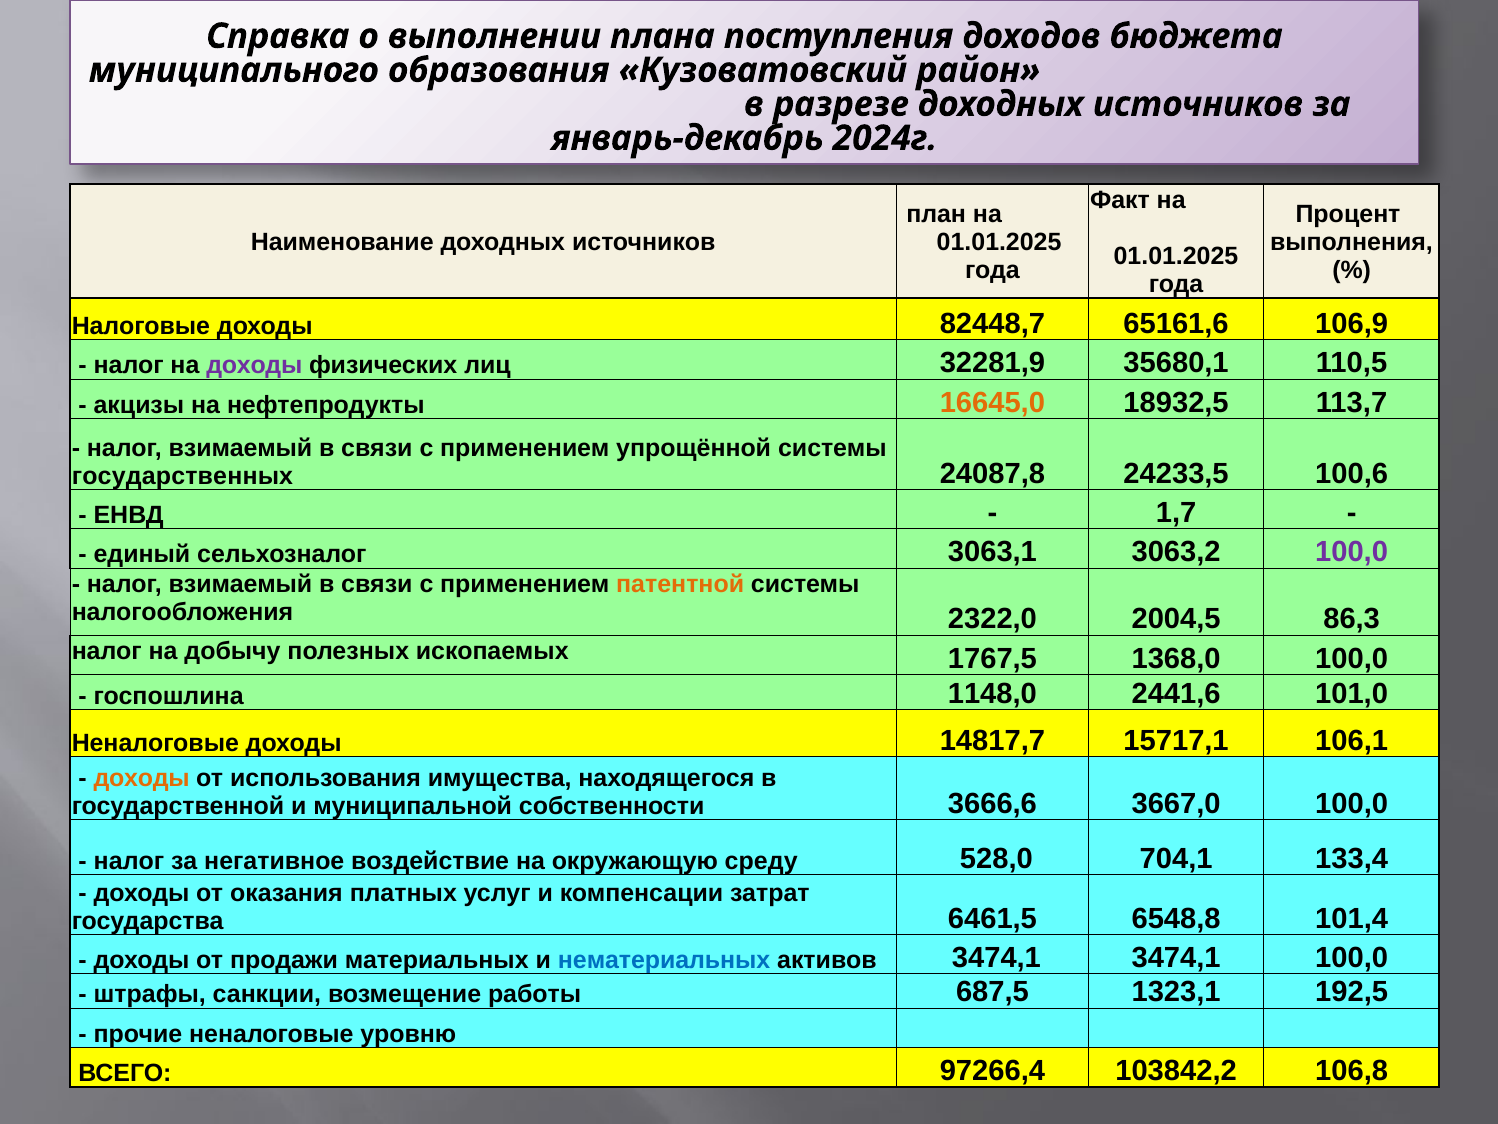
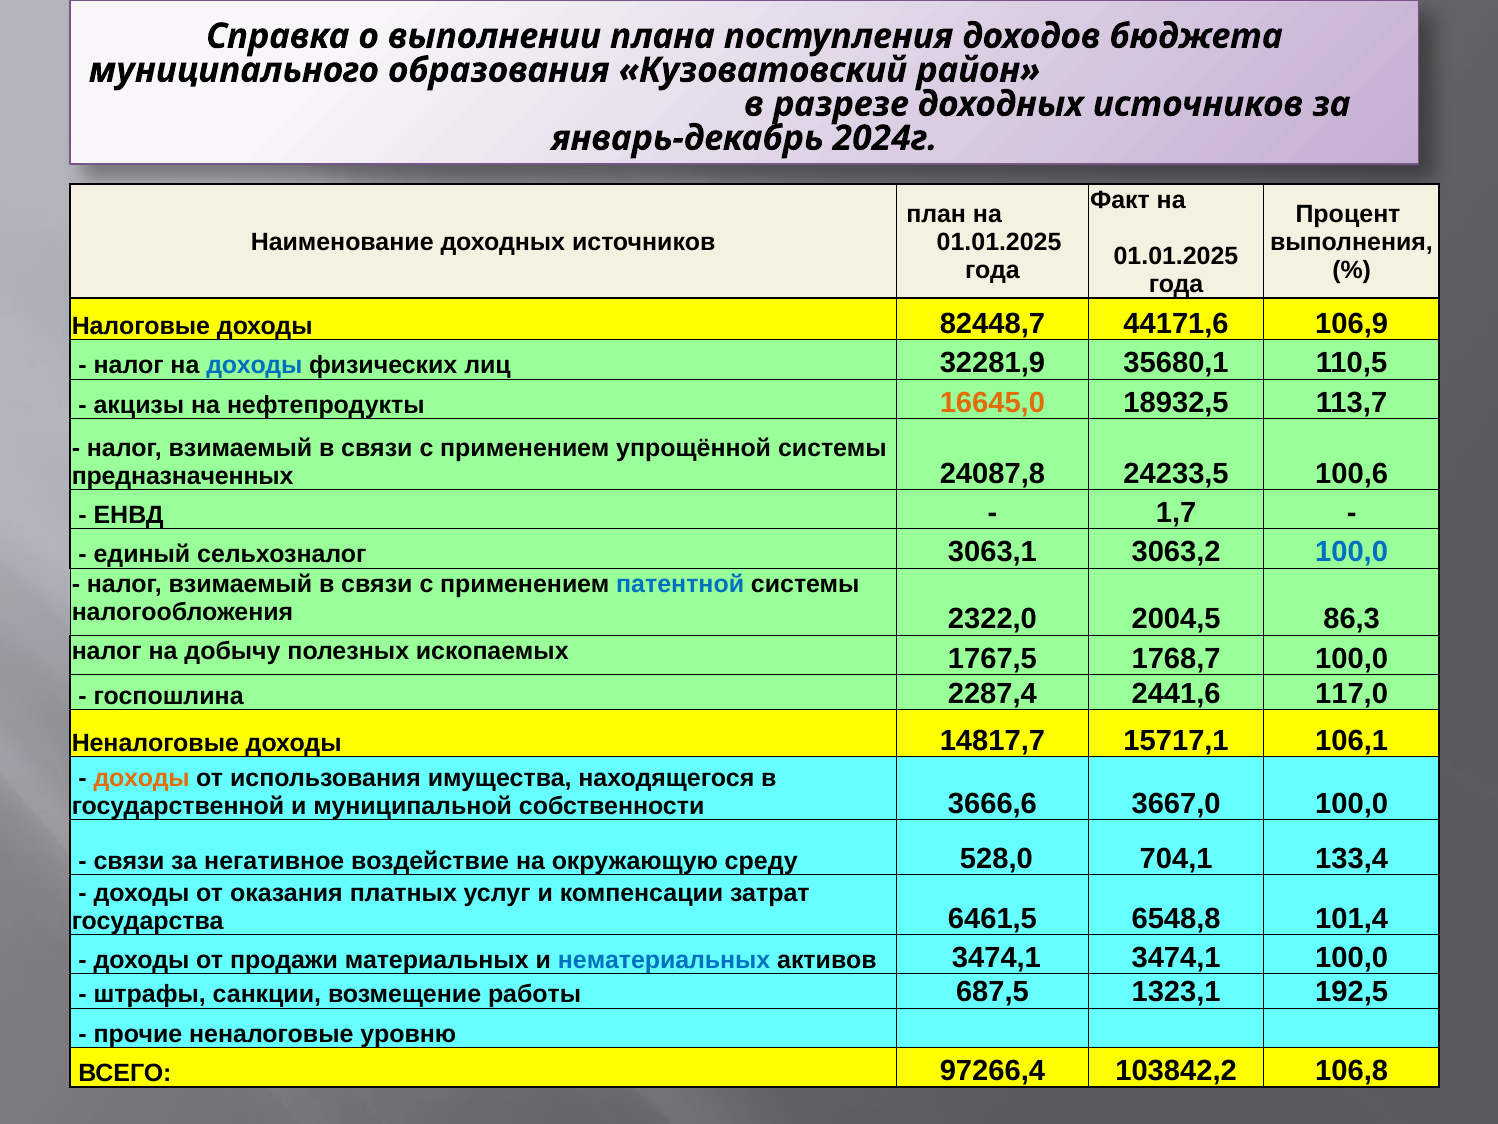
65161,6: 65161,6 -> 44171,6 (1176, 324)
доходы colour: purple -> blue (254, 365)
государственных: государственных -> предназначенных (183, 476)
100,0 colour: purple -> blue (1352, 552)
патентной colour: orange -> blue (680, 584)
1368,0: 1368,0 -> 1768,7 (1176, 658)
1148,0: 1148,0 -> 2287,4 (992, 693)
101,0: 101,0 -> 117,0 (1352, 693)
налог: налог -> связи (129, 861)
